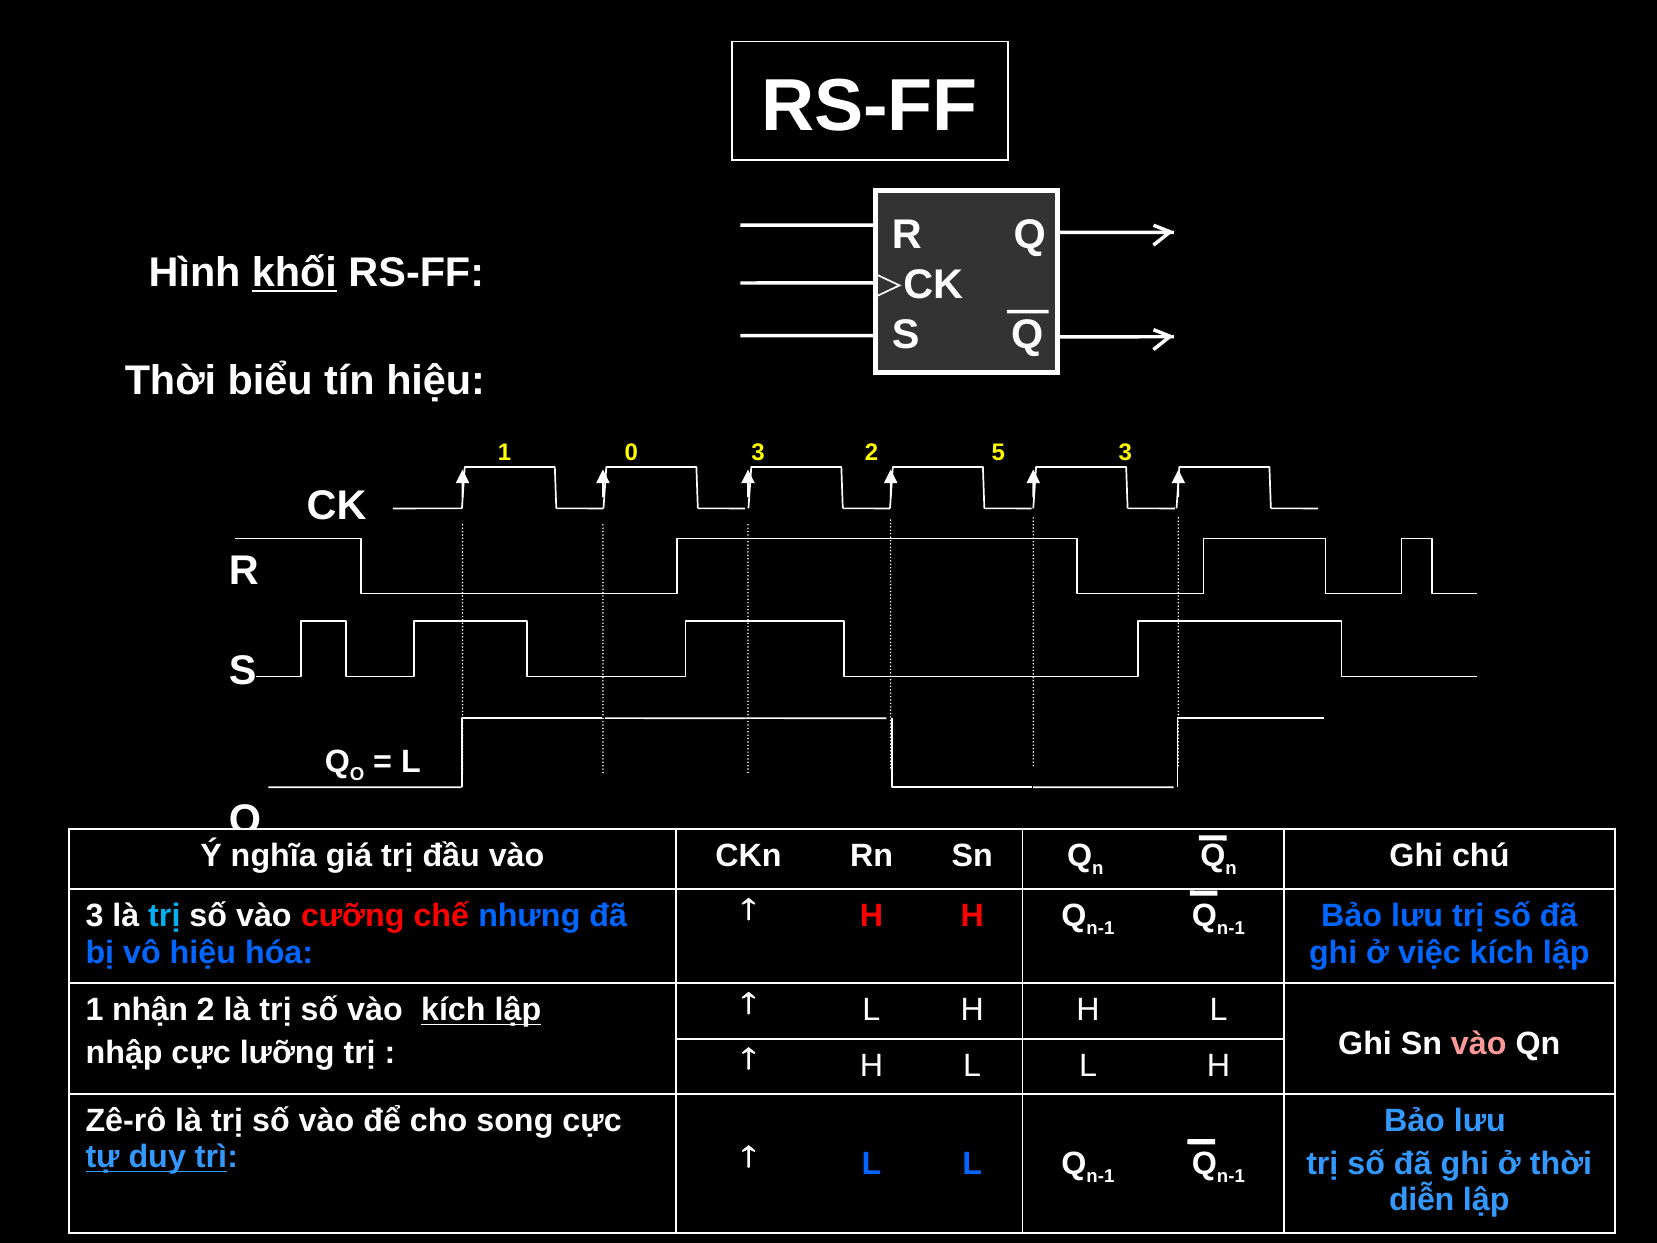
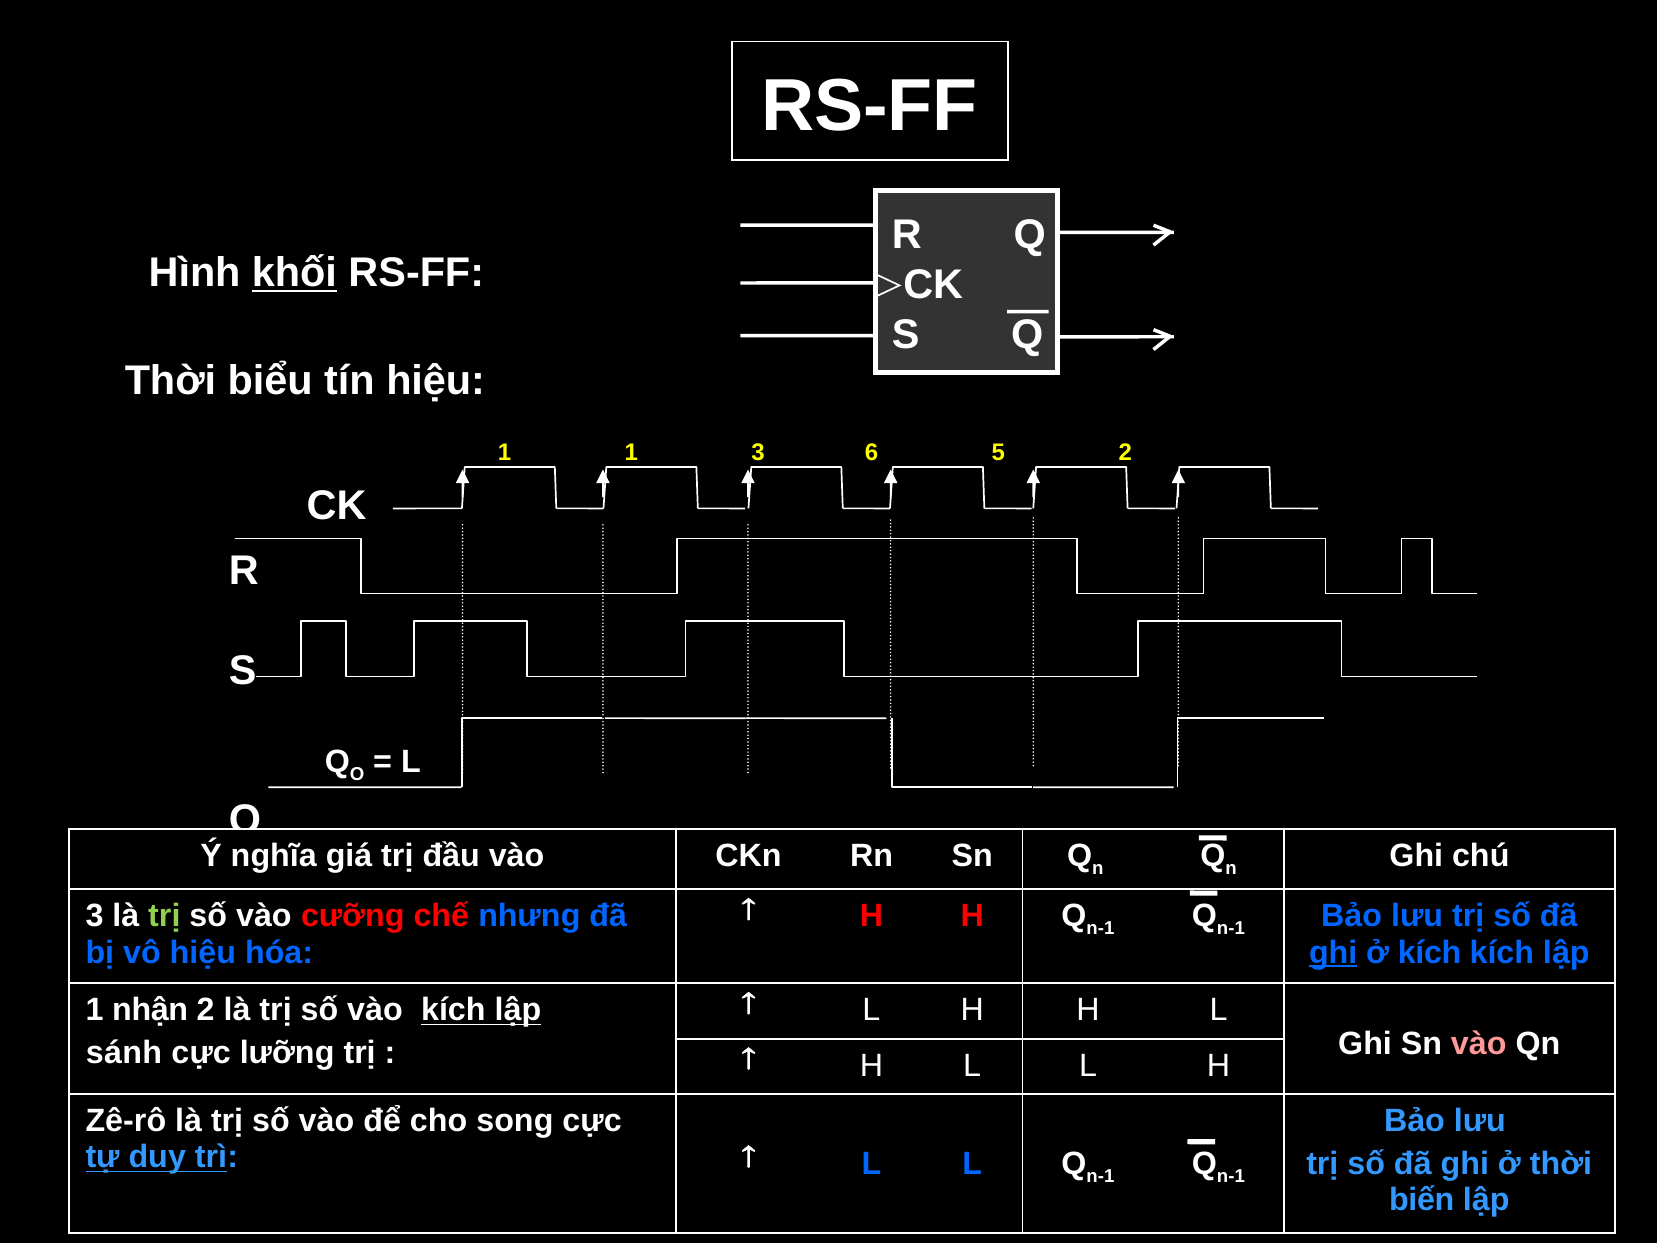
1 0: 0 -> 1 (631, 452)
3 2: 2 -> 6 (871, 452)
5 3: 3 -> 2 (1125, 452)
trị colour: light blue -> light green (164, 916)
ghi underline: none -> present (1333, 952)
ở việc: việc -> kích (1430, 952)
nhập: nhập -> sánh (124, 1053)
diễn: diễn -> biến (1422, 1200)
